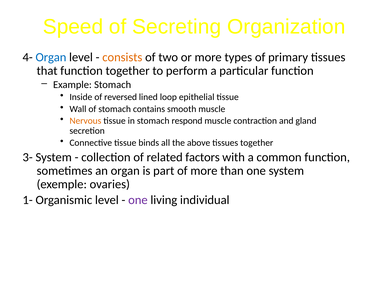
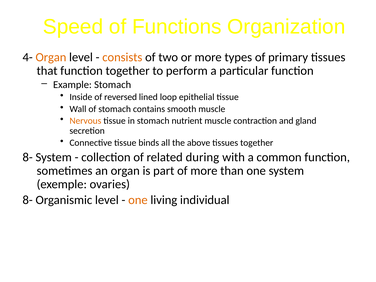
Secreting: Secreting -> Functions (177, 27)
Organ colour: blue -> orange (51, 57)
respond: respond -> nutrient (187, 121)
3-: 3- -> 8- (28, 157)
factors: factors -> during (202, 157)
1-: 1- -> 8- (28, 200)
one colour: purple -> orange (138, 200)
